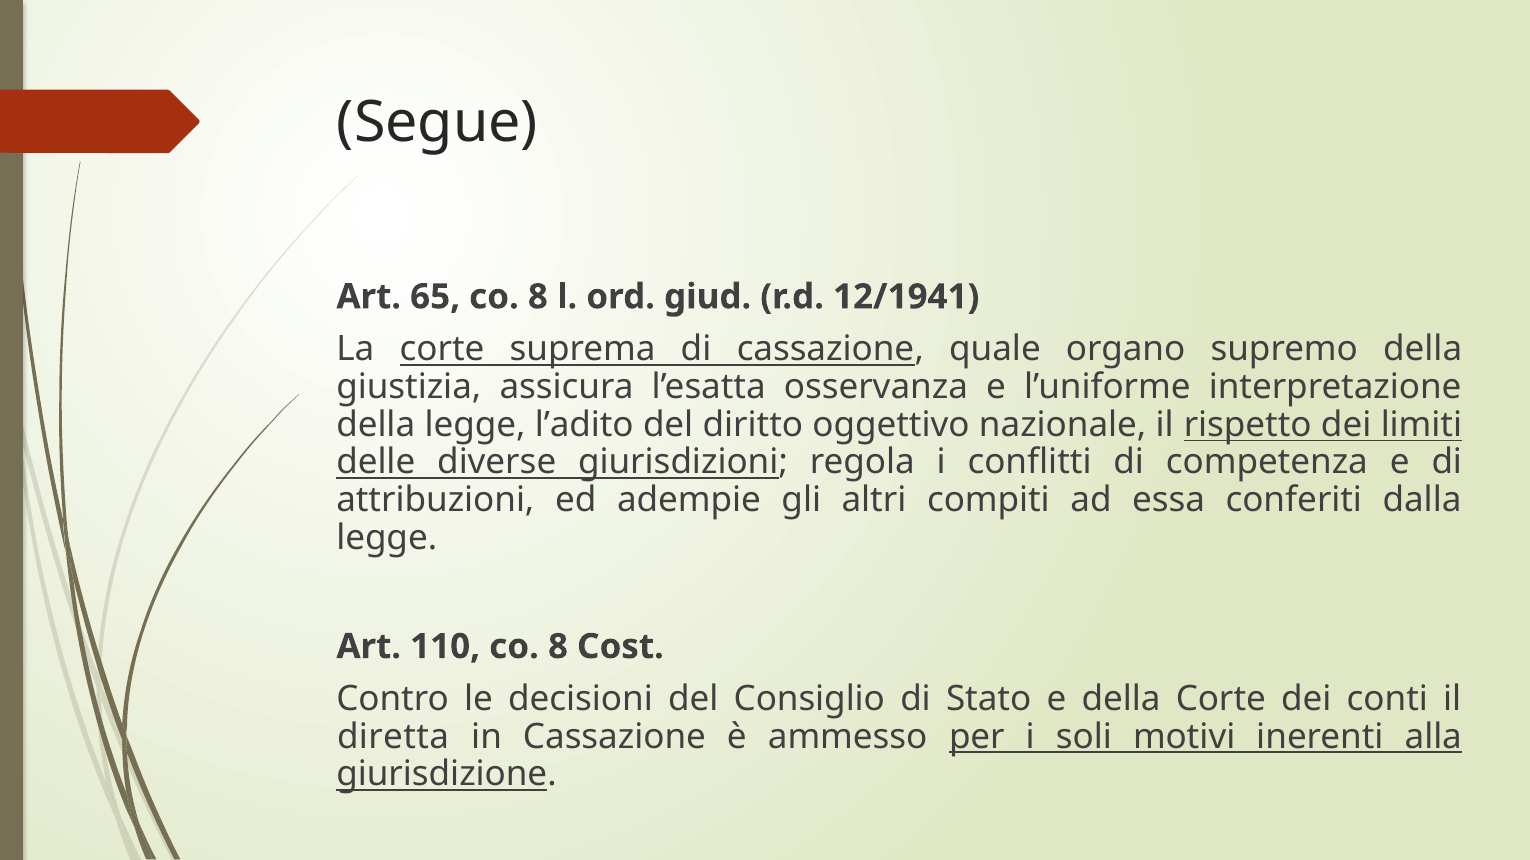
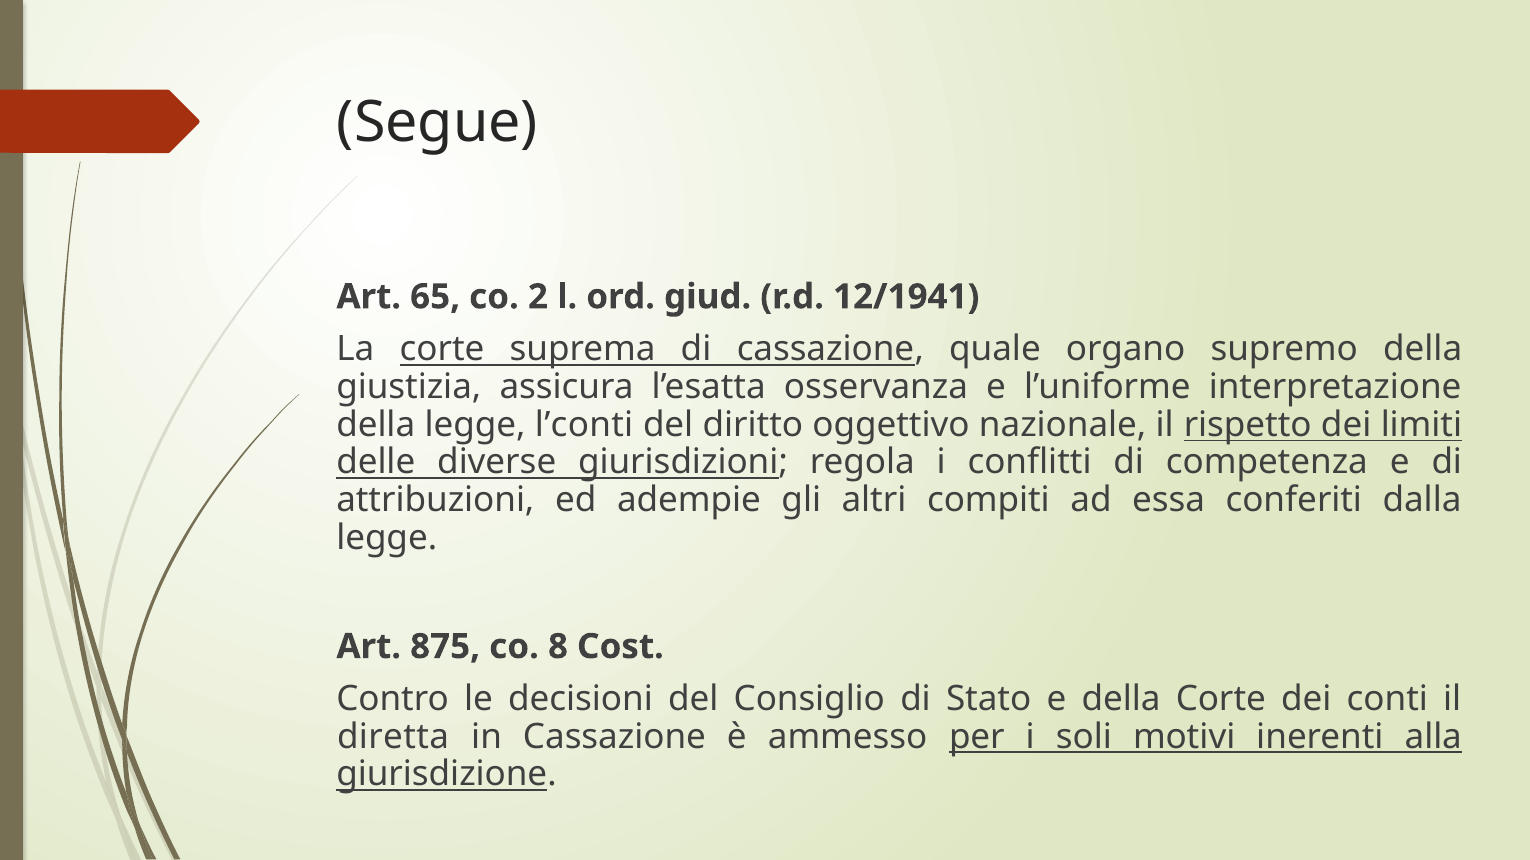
65 co 8: 8 -> 2 (538, 297)
l’adito: l’adito -> l’conti (584, 425)
110: 110 -> 875 (445, 647)
